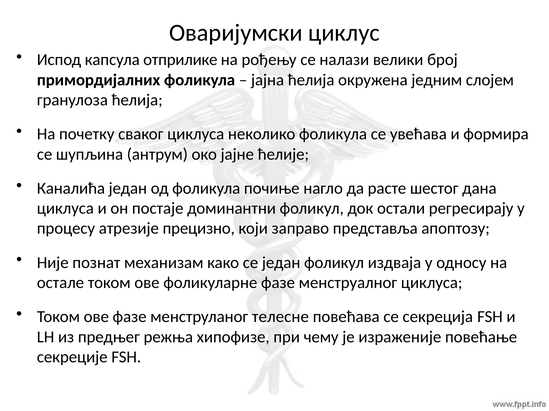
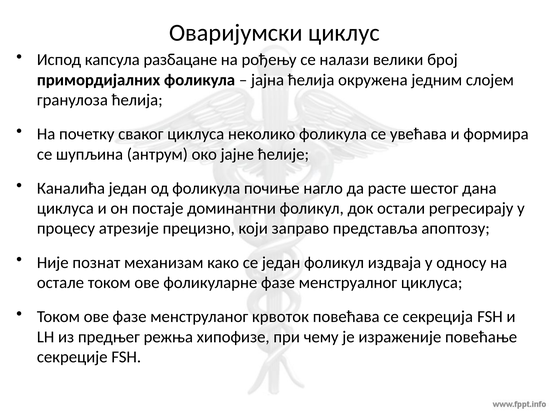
отприлике: отприлике -> разбацане (180, 60)
телесне: телесне -> крвоток (280, 317)
